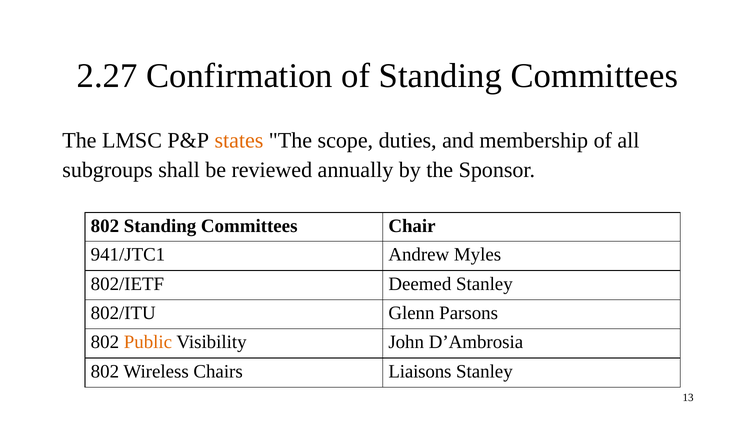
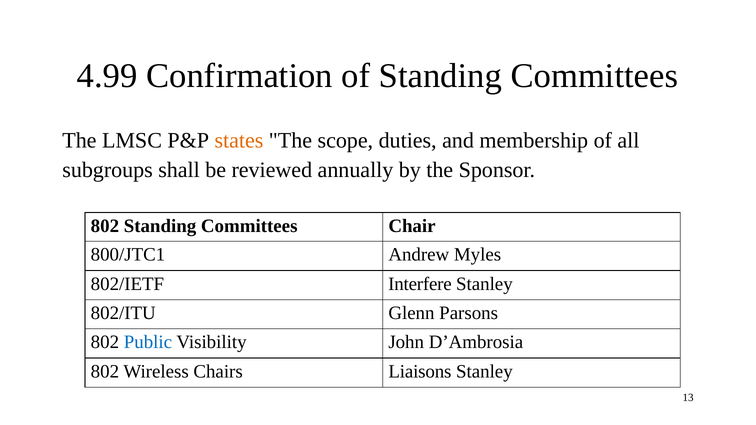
2.27: 2.27 -> 4.99 (107, 76)
941/JTC1: 941/JTC1 -> 800/JTC1 (128, 255)
Deemed: Deemed -> Interfere (420, 284)
Public colour: orange -> blue (148, 342)
